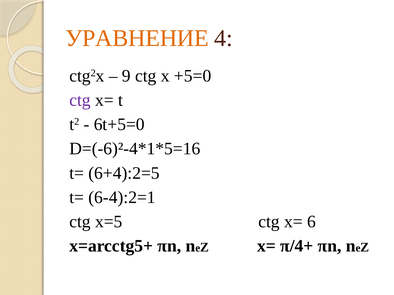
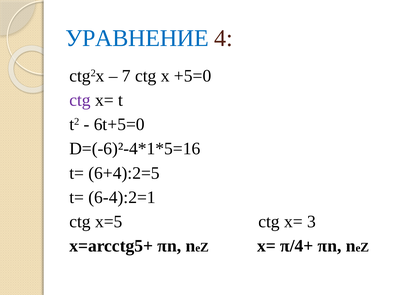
УРАВНЕНИЕ colour: orange -> blue (137, 38)
9: 9 -> 7 (126, 76)
6: 6 -> 3 (311, 222)
